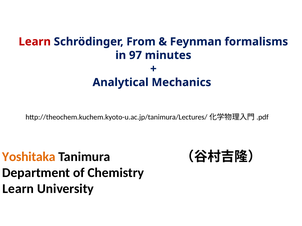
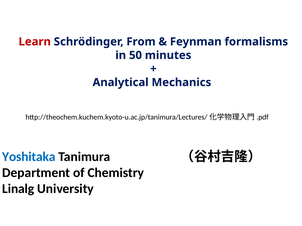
97: 97 -> 50 (135, 55)
Yoshitaka colour: orange -> blue (29, 157)
Learn: Learn -> Linalg (18, 189)
